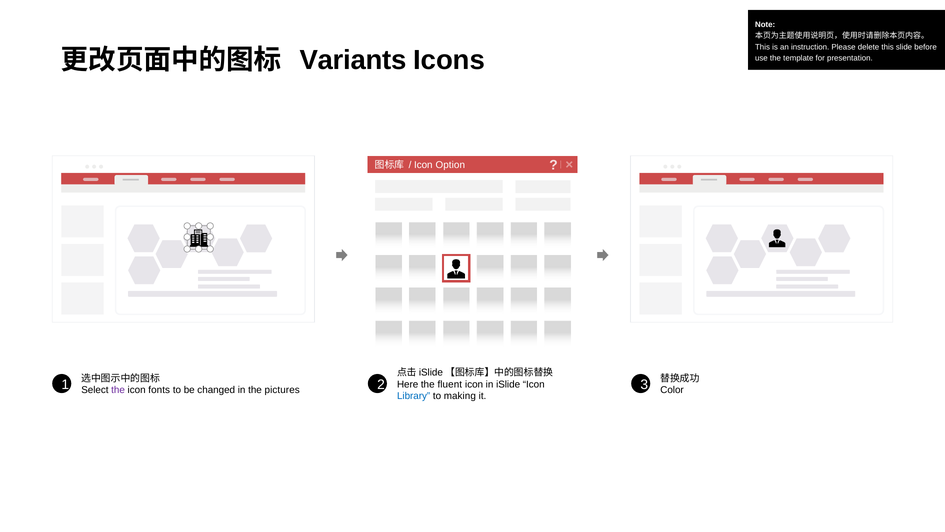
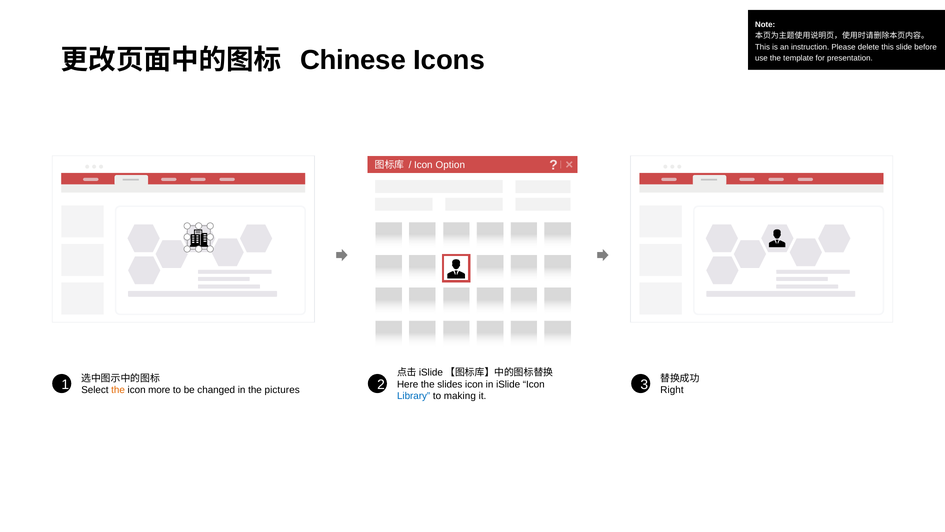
Variants: Variants -> Chinese (353, 60)
fluent: fluent -> slides (450, 384)
the colour: purple -> orange (118, 390)
fonts: fonts -> more (159, 390)
Color: Color -> Right (672, 390)
